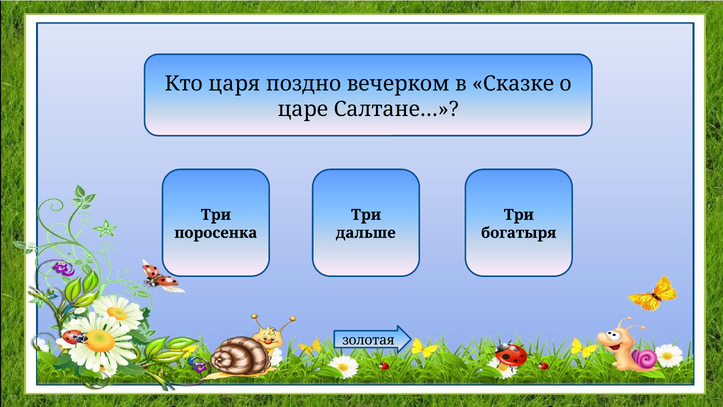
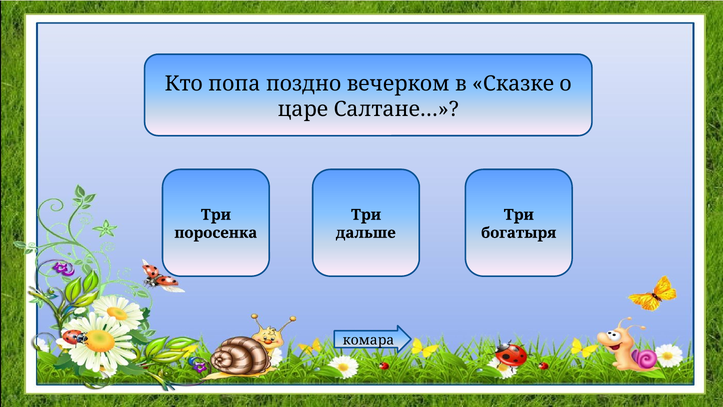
цaря: цaря -> попа (234, 84)
золотая: золотая -> комара (368, 340)
